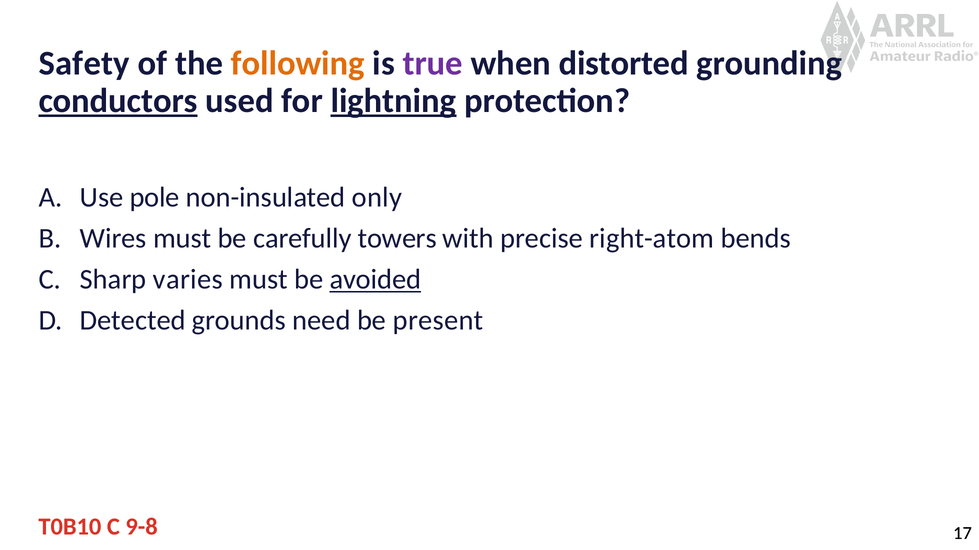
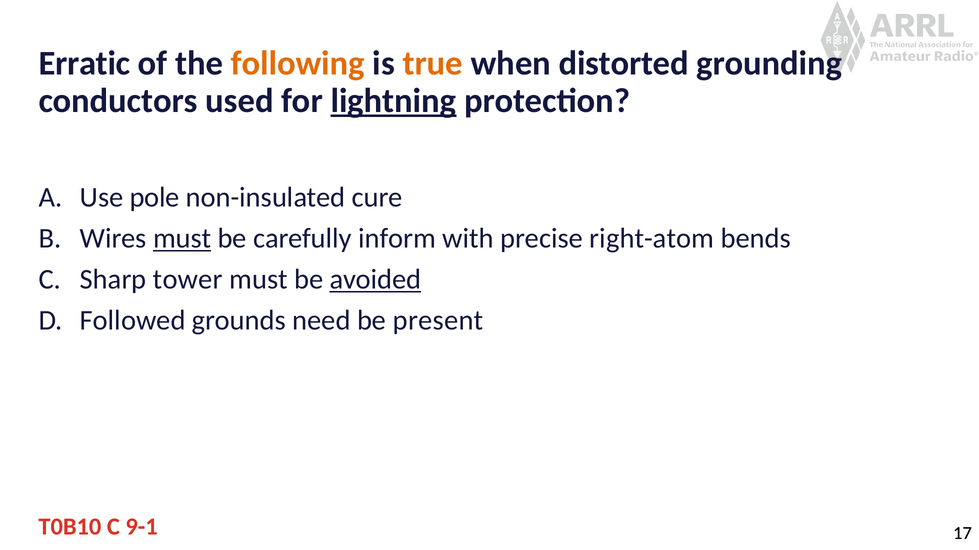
Safety: Safety -> Erratic (84, 64)
true colour: purple -> orange (433, 64)
conductors underline: present -> none (118, 101)
only: only -> cure (377, 198)
must underline: none -> present (182, 239)
towers: towers -> inform (397, 239)
varies: varies -> tower (188, 280)
Detected: Detected -> Followed (133, 321)
9-8: 9-8 -> 9-1 (142, 527)
